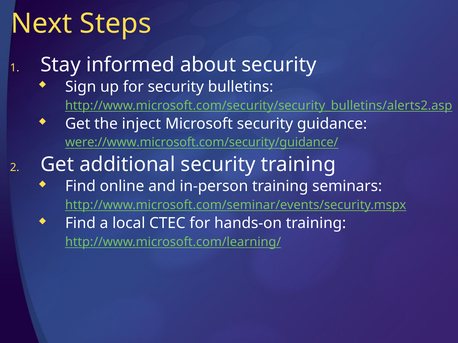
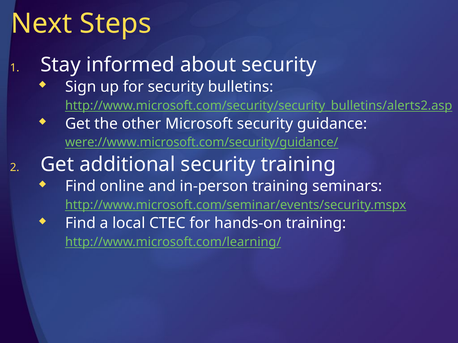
inject: inject -> other (141, 124)
